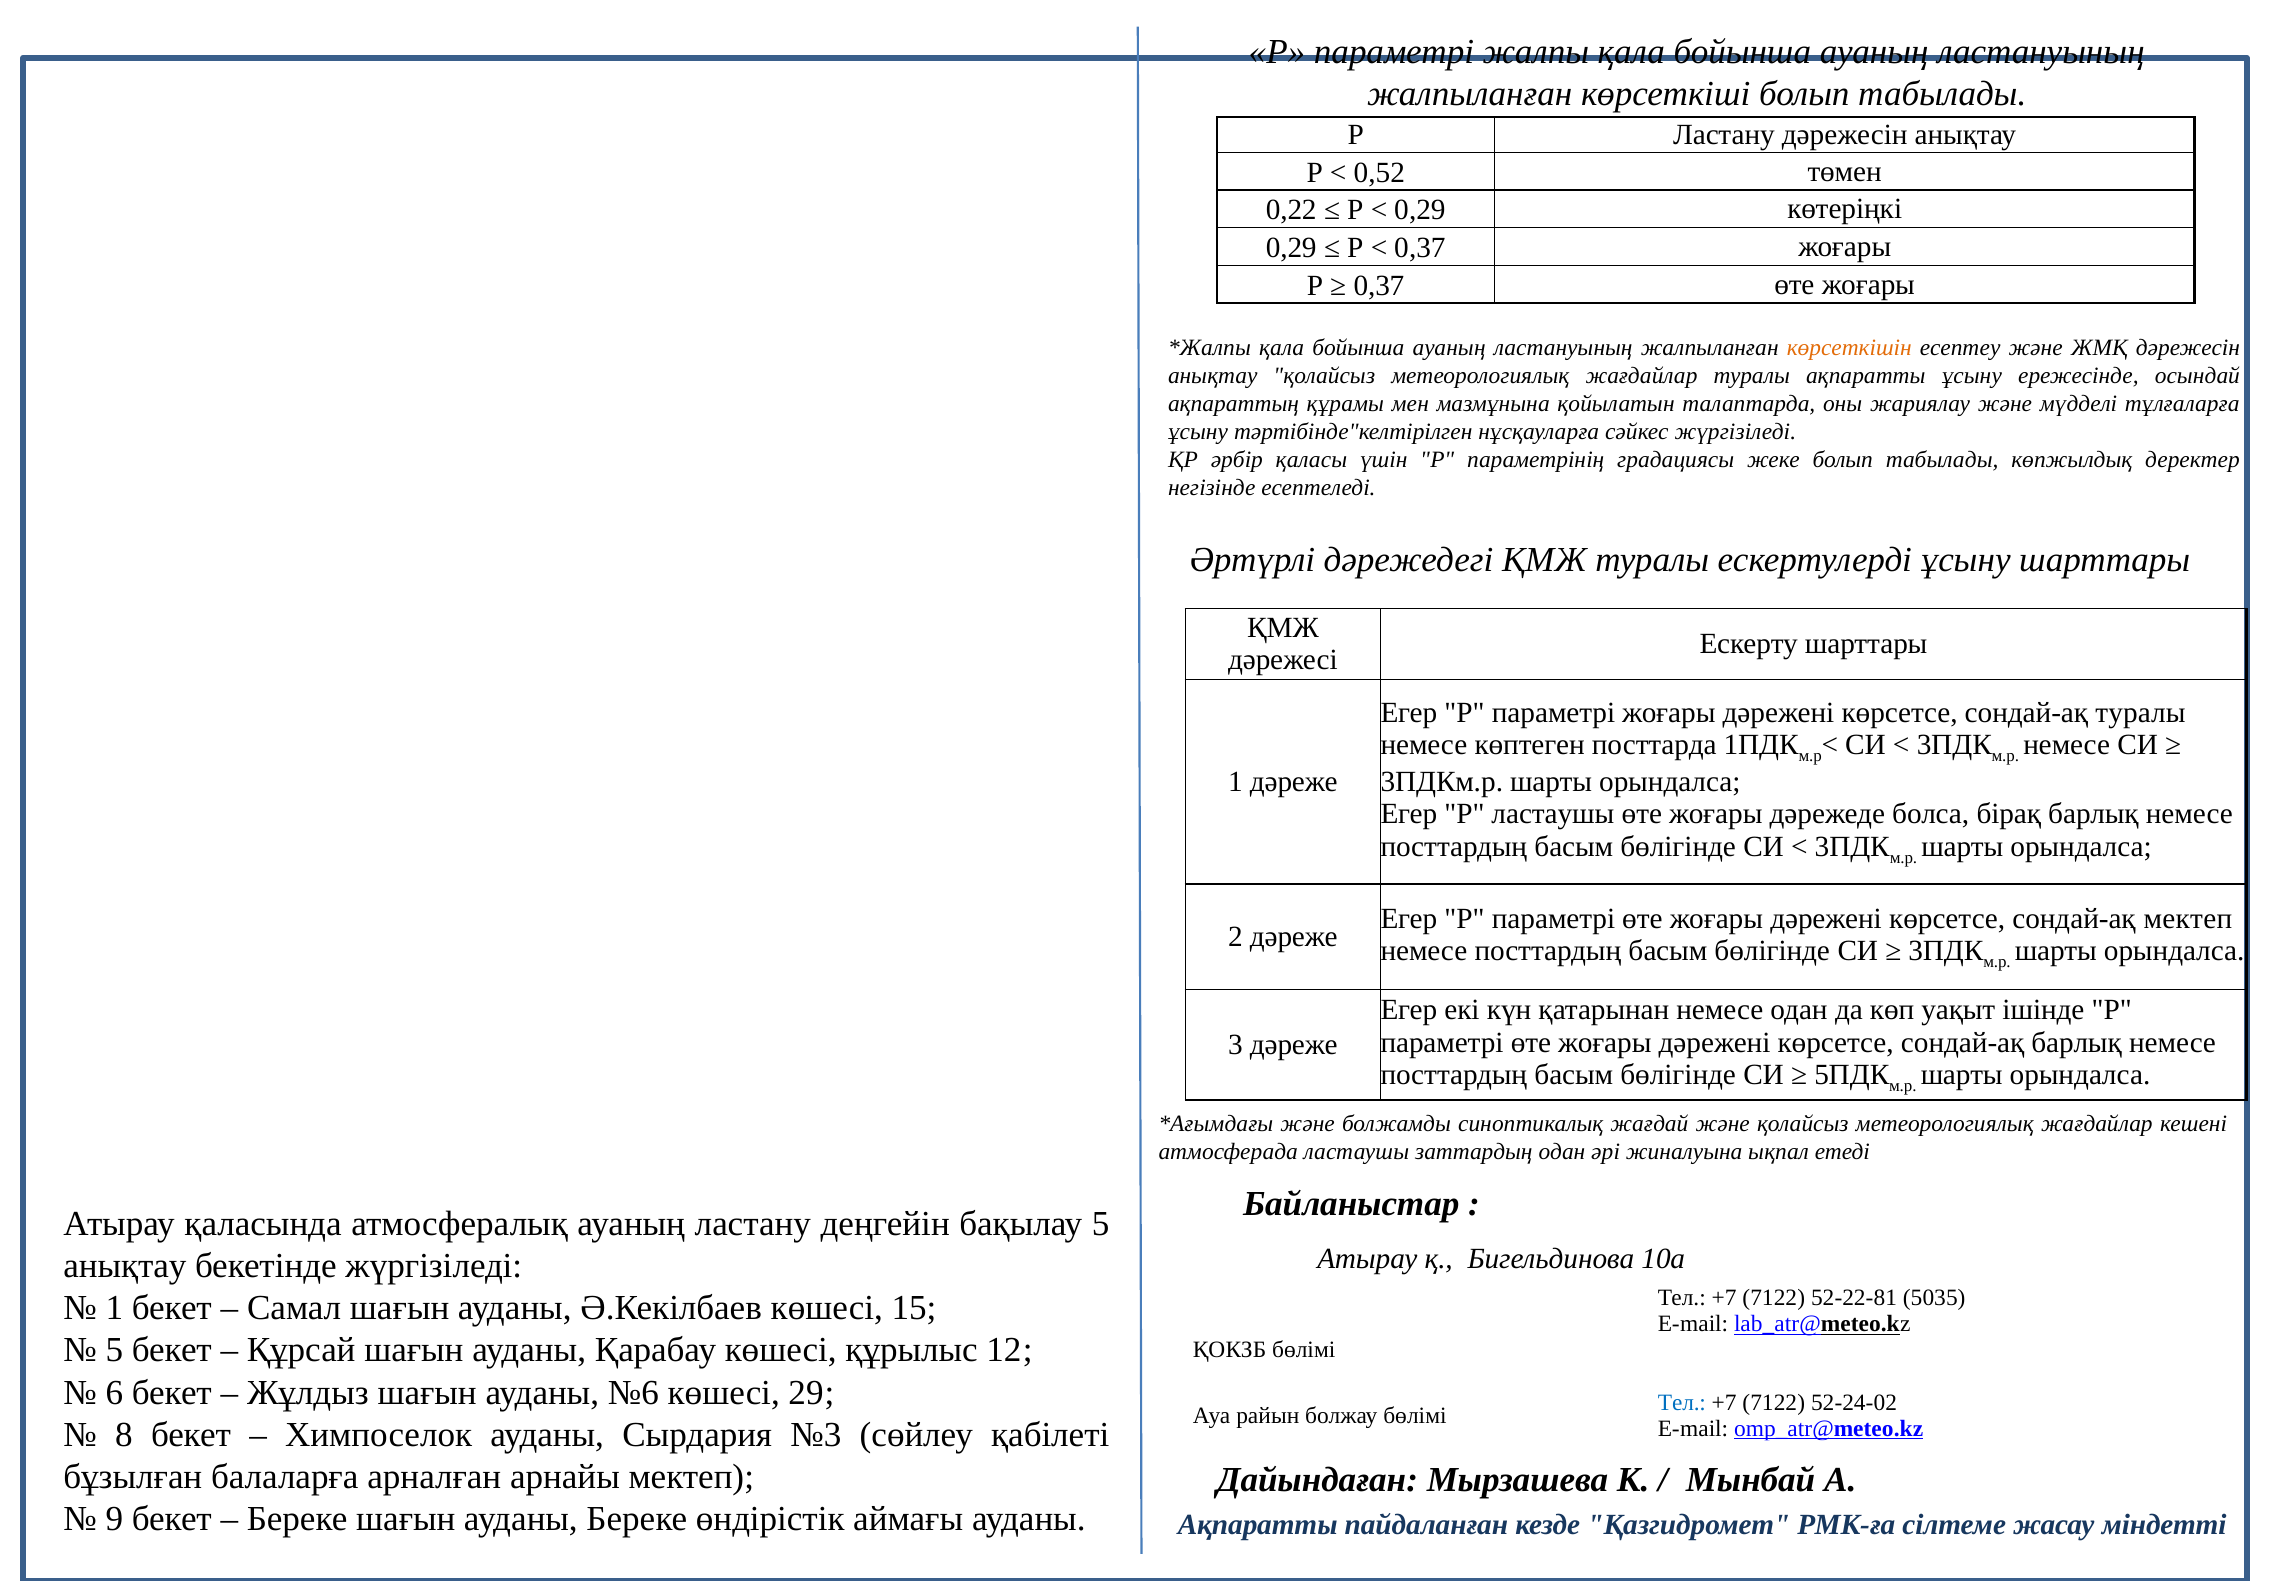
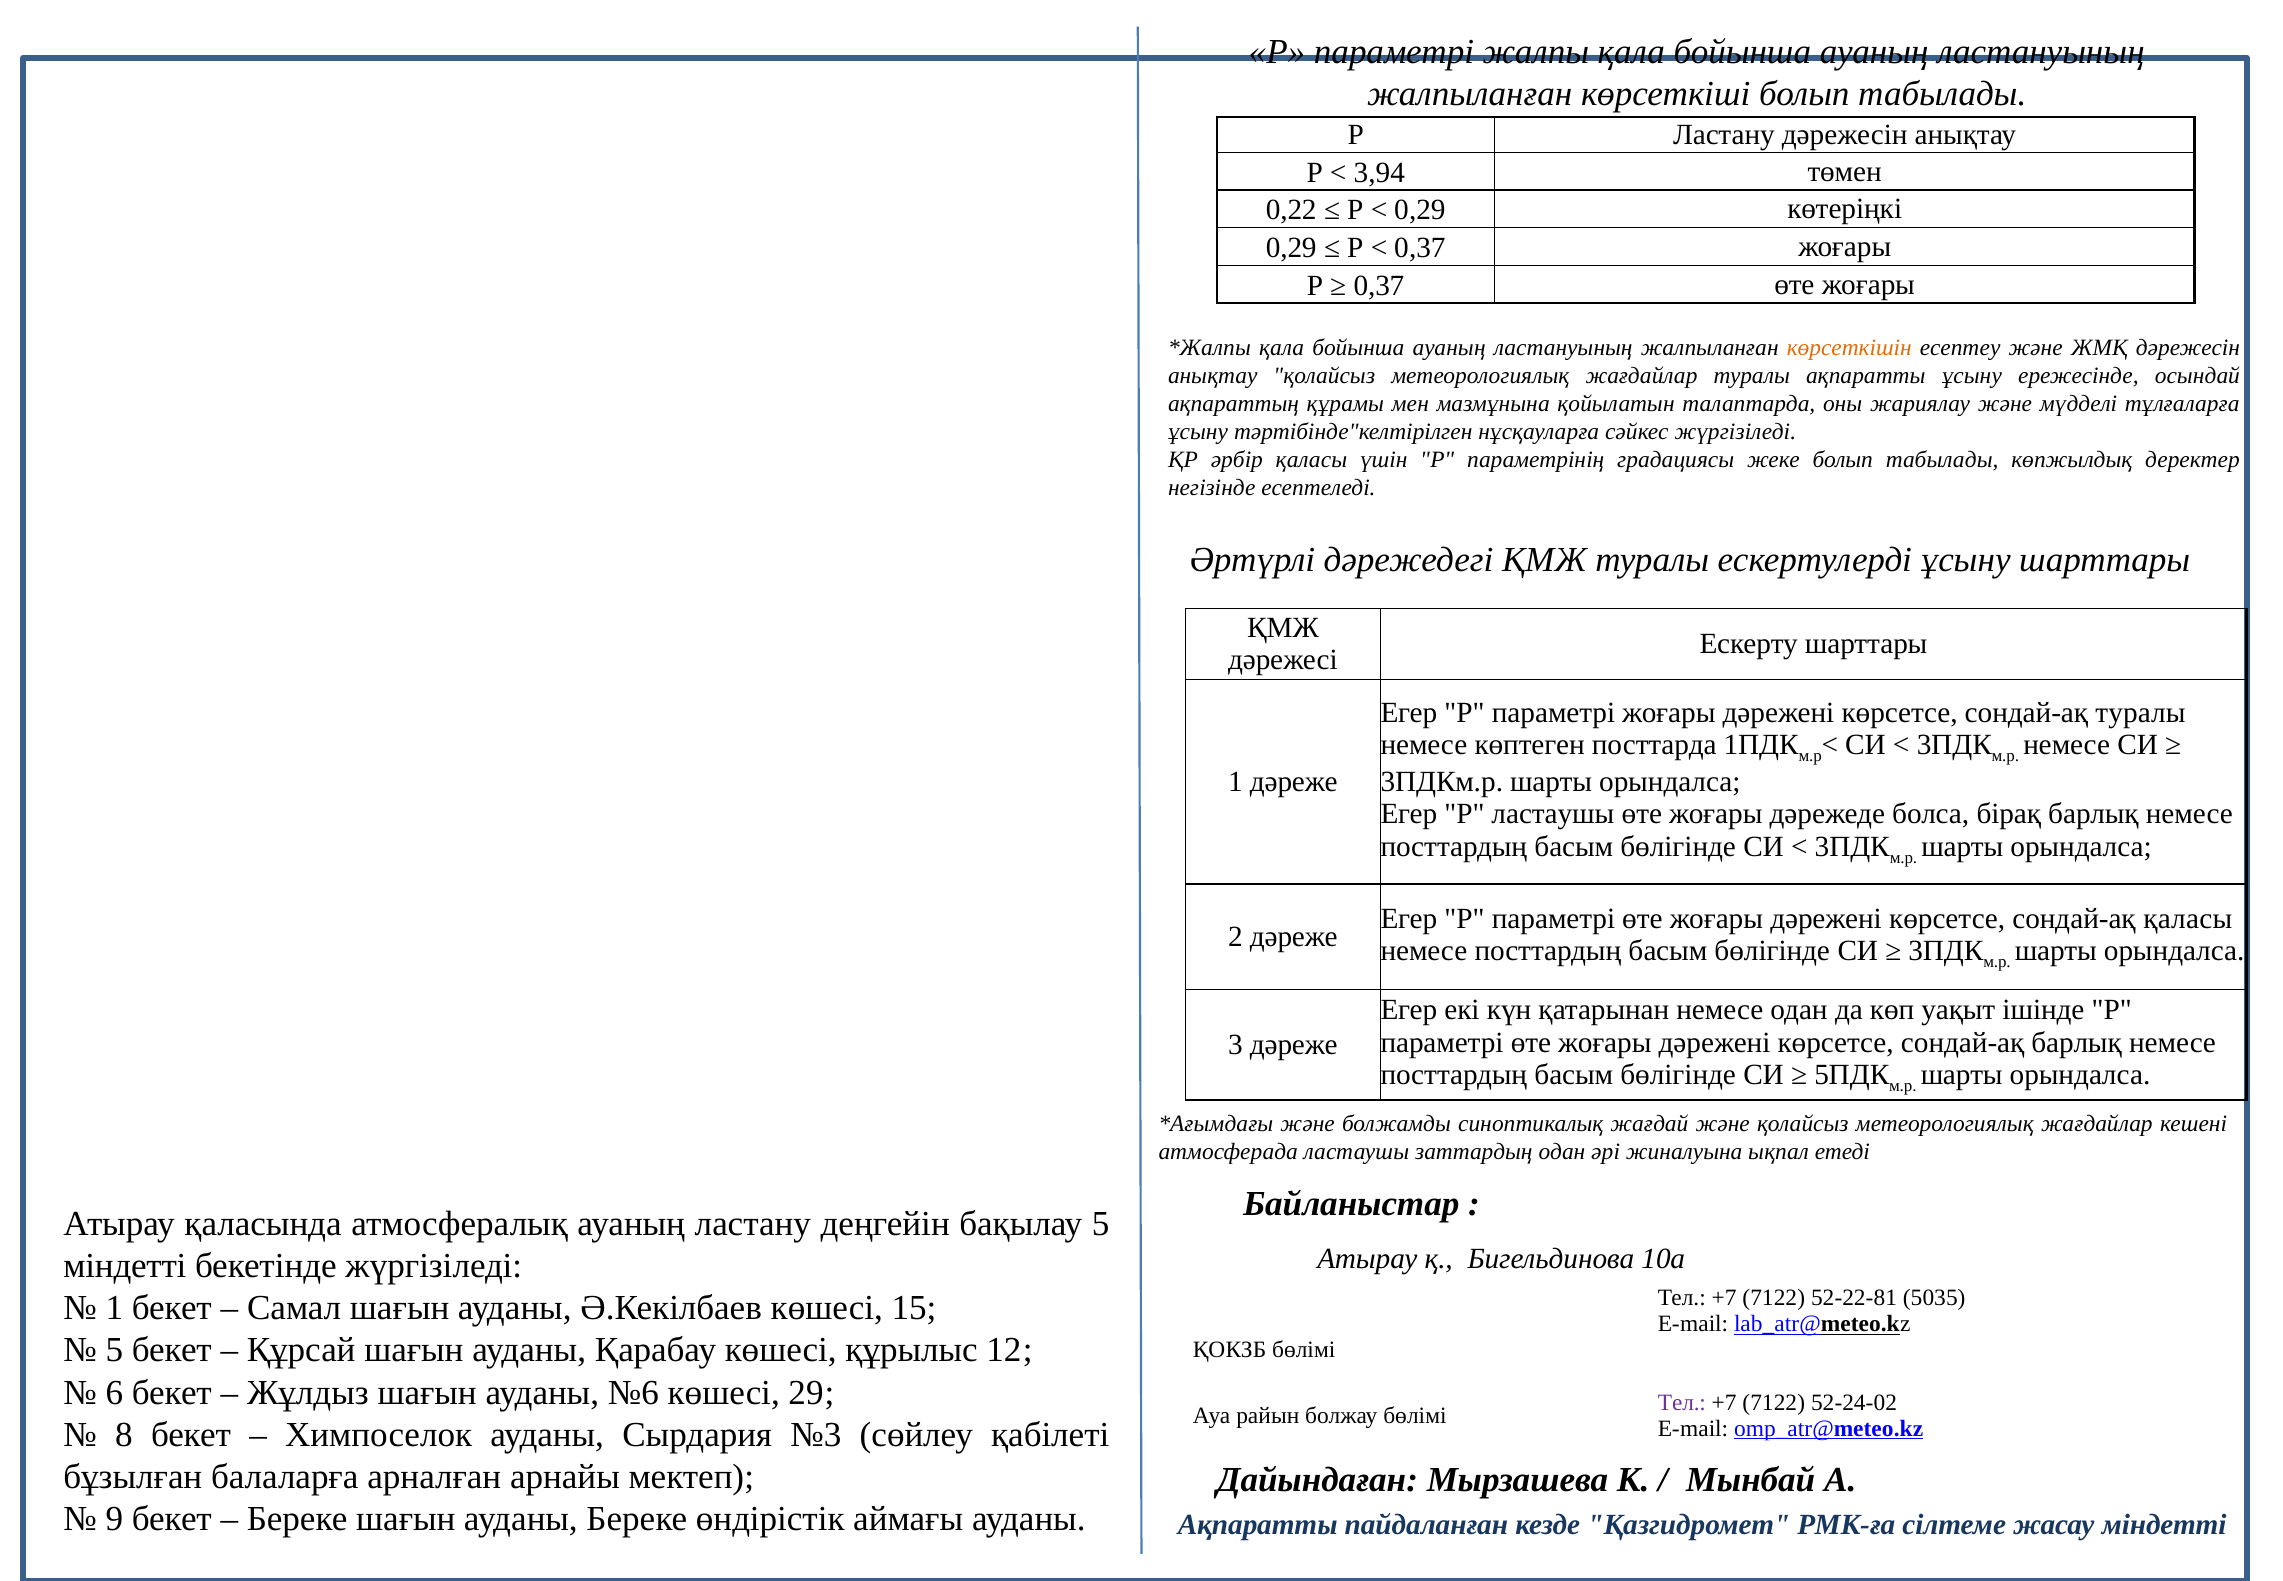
0,52: 0,52 -> 3,94 (1379, 172)
сондай-ақ мектеп: мектеп -> қаласы (2188, 918)
анықтау: анықтау -> міндетті (125, 1266)
Тел colour: blue -> purple (1682, 1402)
